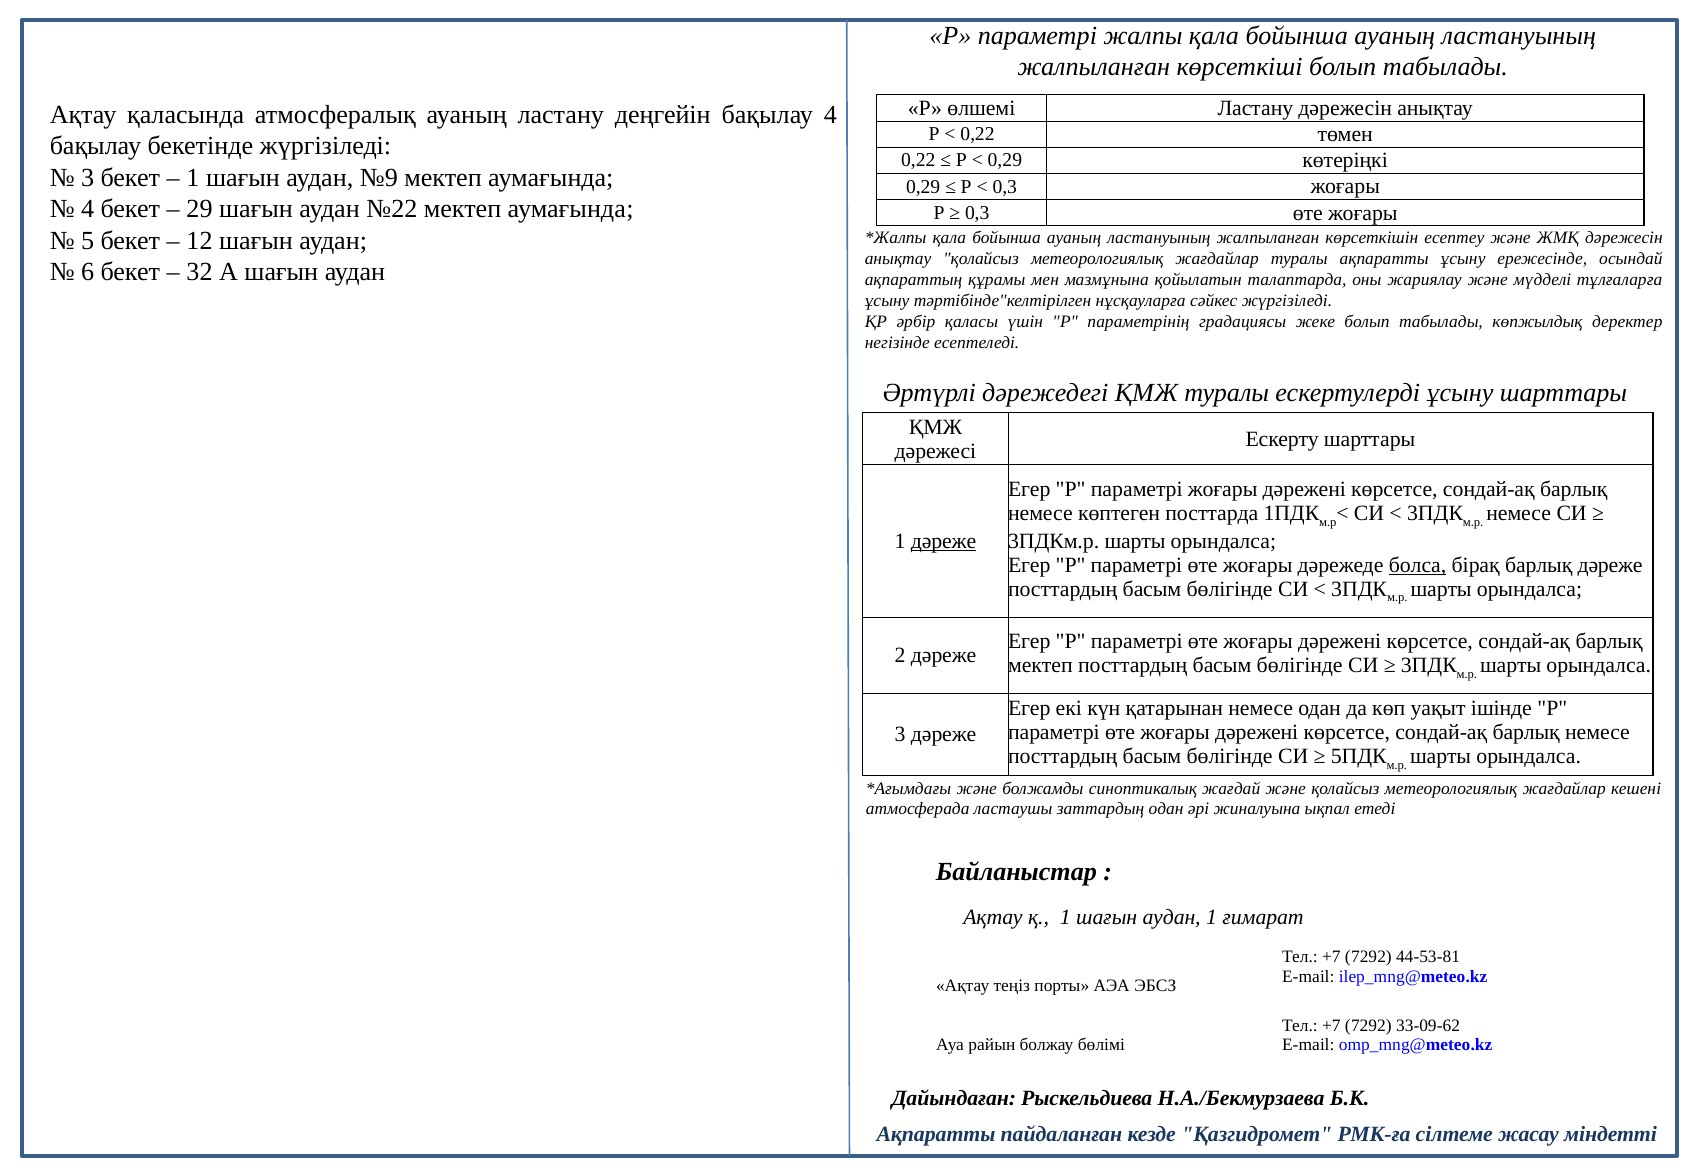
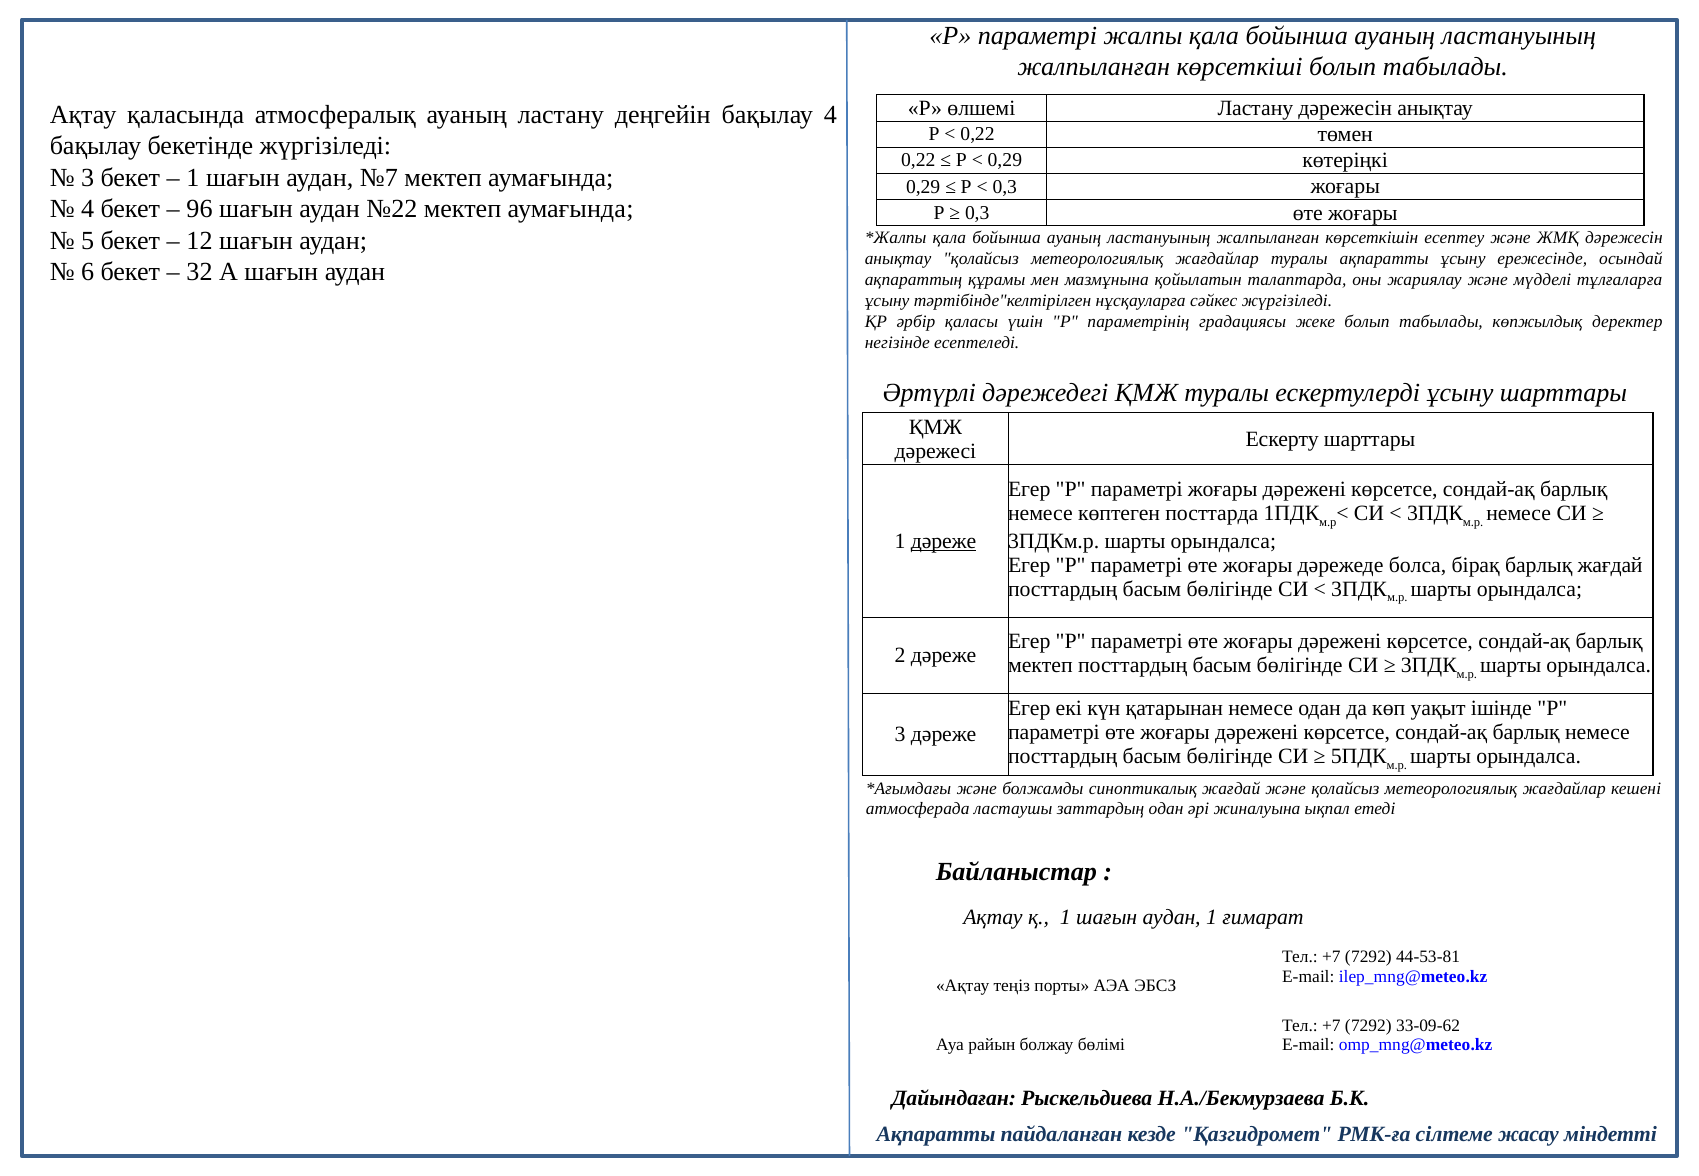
№9: №9 -> №7 (379, 178)
29: 29 -> 96 (200, 209)
болса underline: present -> none (1418, 565)
барлық дәреже: дәреже -> жағдай (1610, 565)
